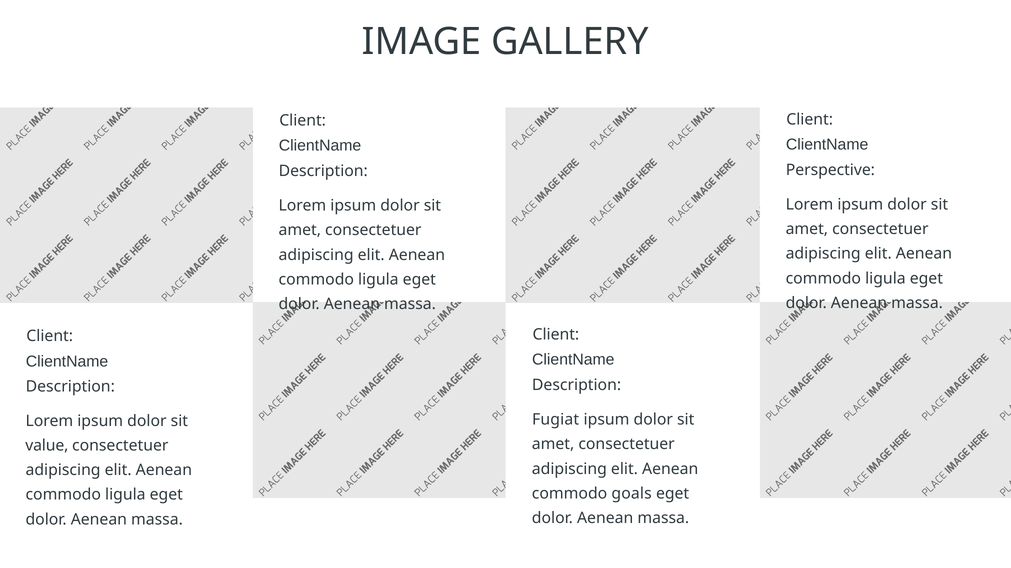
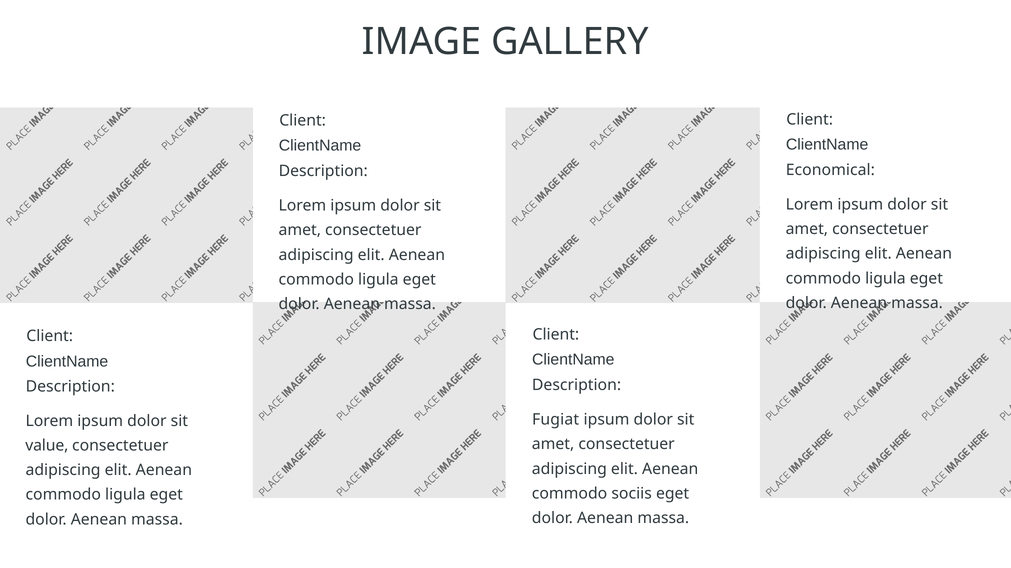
Perspective: Perspective -> Economical (830, 170)
goals: goals -> sociis (632, 494)
